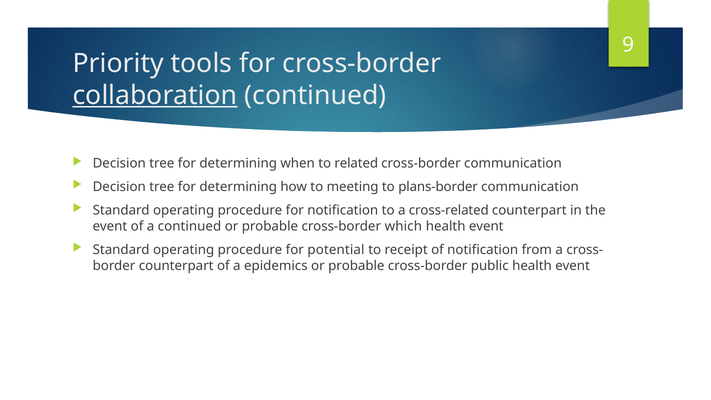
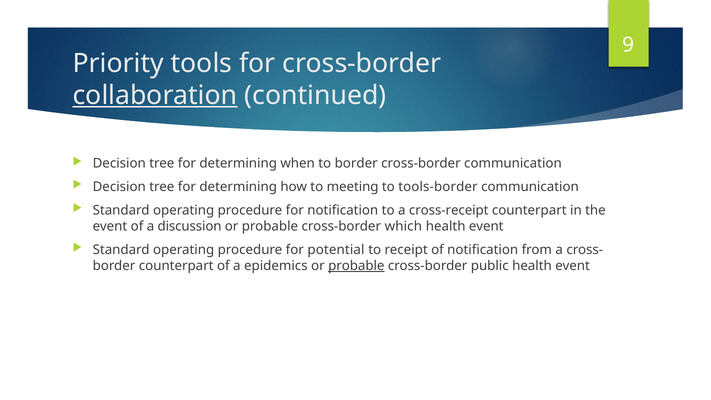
to related: related -> border (356, 163)
plans-border: plans-border -> tools-border (438, 187)
cross-related: cross-related -> cross-receipt (449, 210)
a continued: continued -> discussion (190, 226)
probable underline: none -> present (356, 266)
